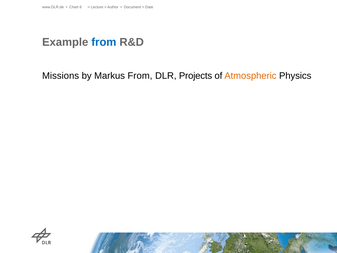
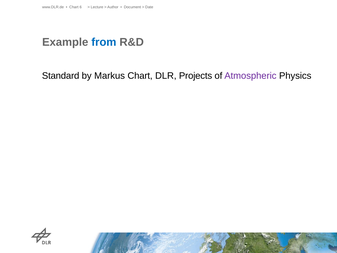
Missions: Missions -> Standard (61, 76)
Markus From: From -> Chart (140, 76)
Atmospheric colour: orange -> purple (250, 76)
